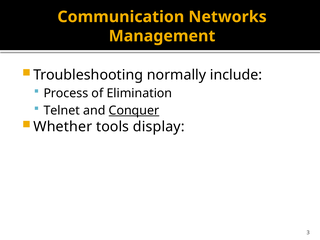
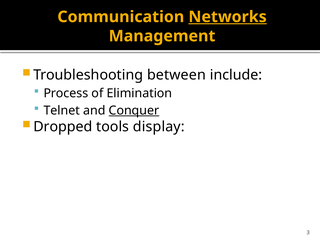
Networks underline: none -> present (228, 17)
normally: normally -> between (176, 75)
Whether: Whether -> Dropped (63, 127)
